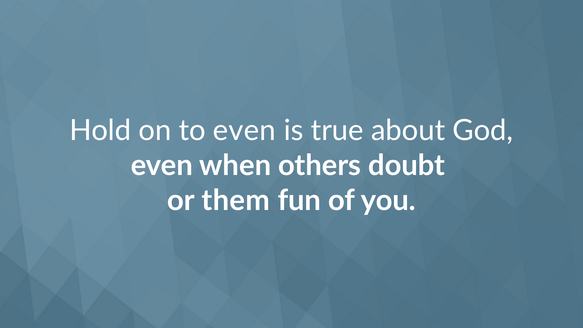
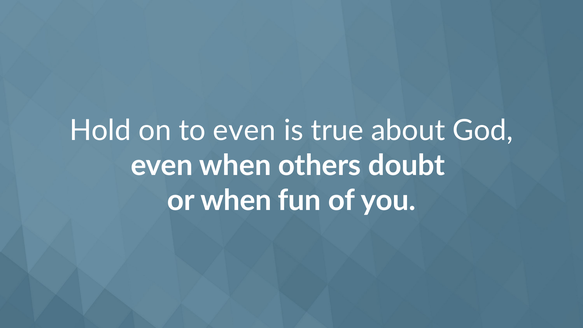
or them: them -> when (236, 200)
